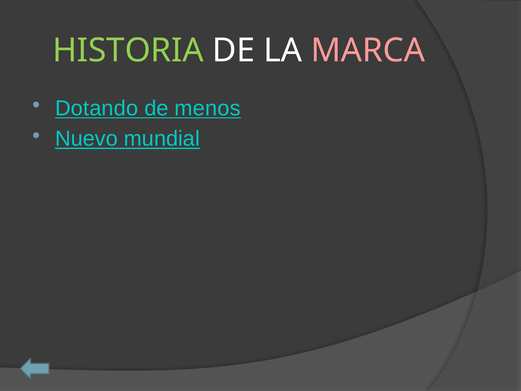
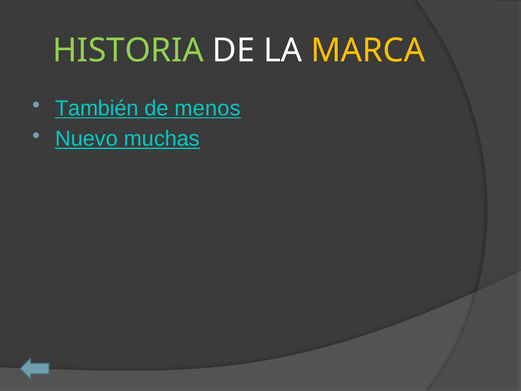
MARCA colour: pink -> yellow (368, 51)
Dotando: Dotando -> También (97, 108)
mundial: mundial -> muchas (162, 139)
